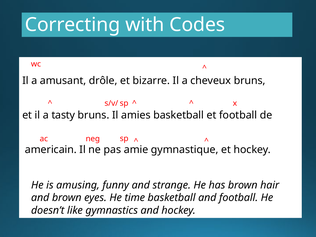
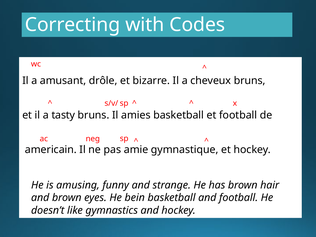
time: time -> bein (135, 198)
